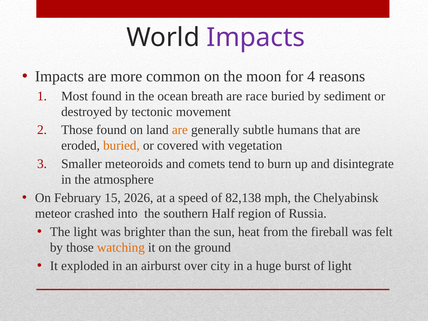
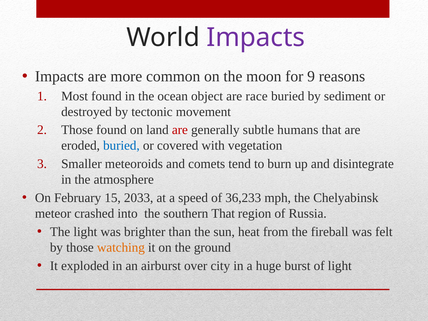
4: 4 -> 9 (311, 76)
breath: breath -> object (207, 96)
are colour: orange -> red (180, 130)
buried colour: orange -> blue (121, 146)
2026: 2026 -> 2033 (139, 198)
82,138: 82,138 -> 36,233 (243, 198)
southern Half: Half -> That (223, 214)
